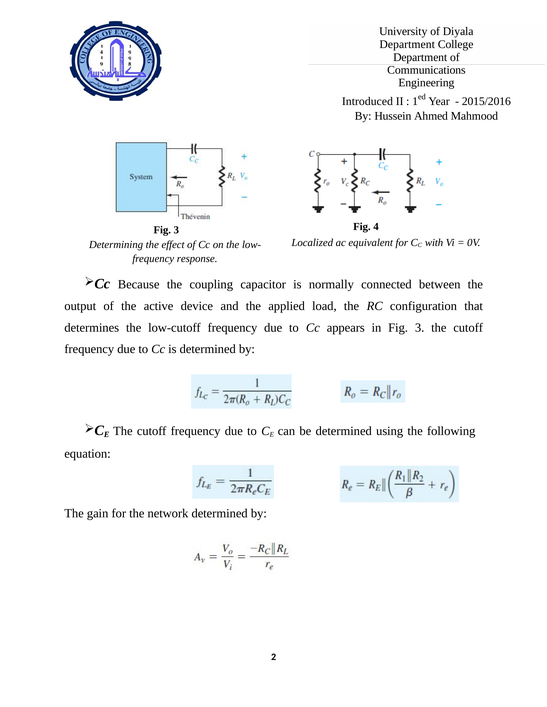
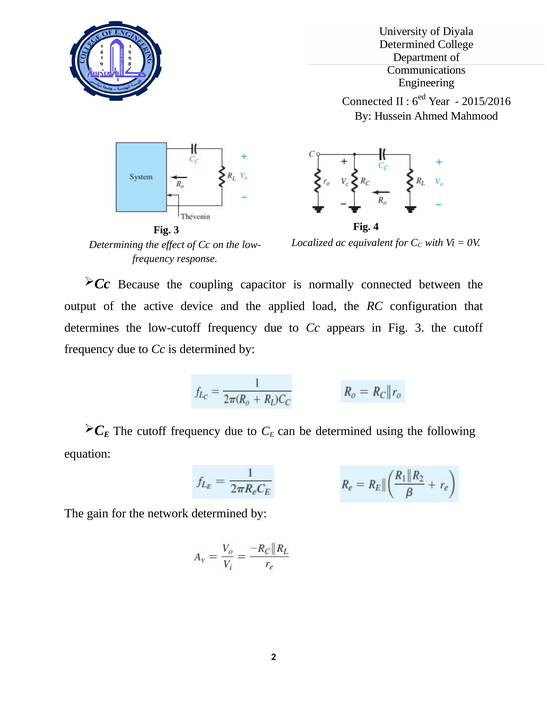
Department: Department -> Determined (407, 45)
Introduced: Introduced -> Connected (367, 101)
1: 1 -> 6 (415, 101)
